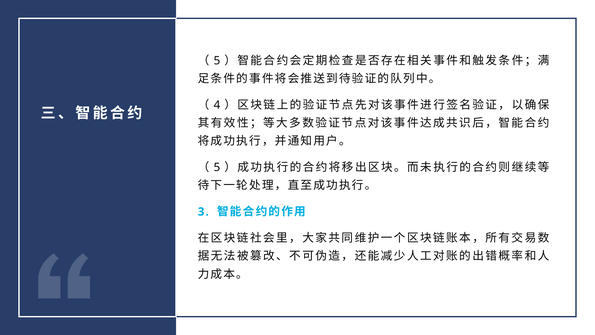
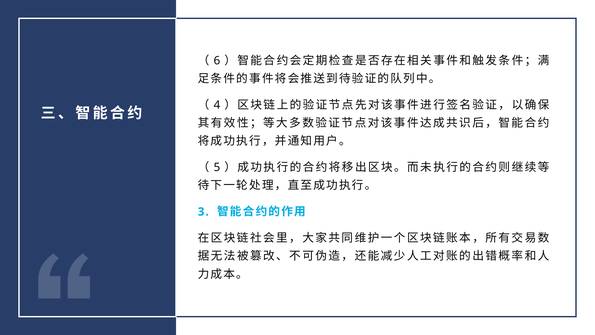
5: 5 -> 6 (217, 61)
